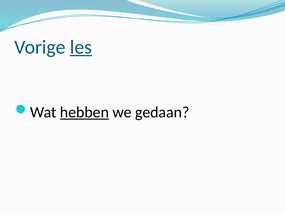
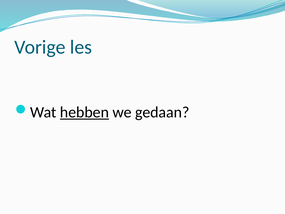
les underline: present -> none (81, 47)
